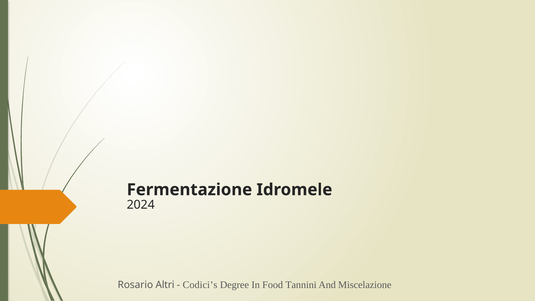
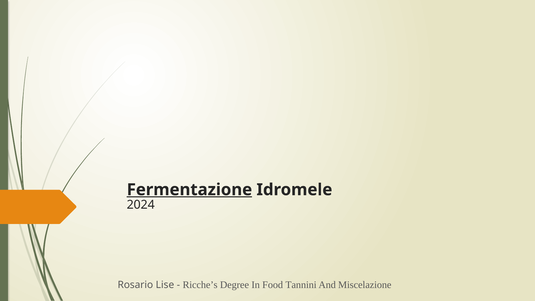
Fermentazione underline: none -> present (189, 190)
Altri: Altri -> Lise (165, 285)
Codici’s: Codici’s -> Ricche’s (200, 285)
